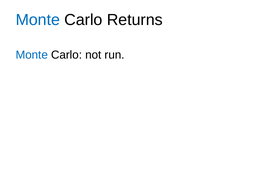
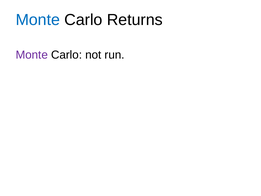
Monte colour: blue -> purple (32, 55)
